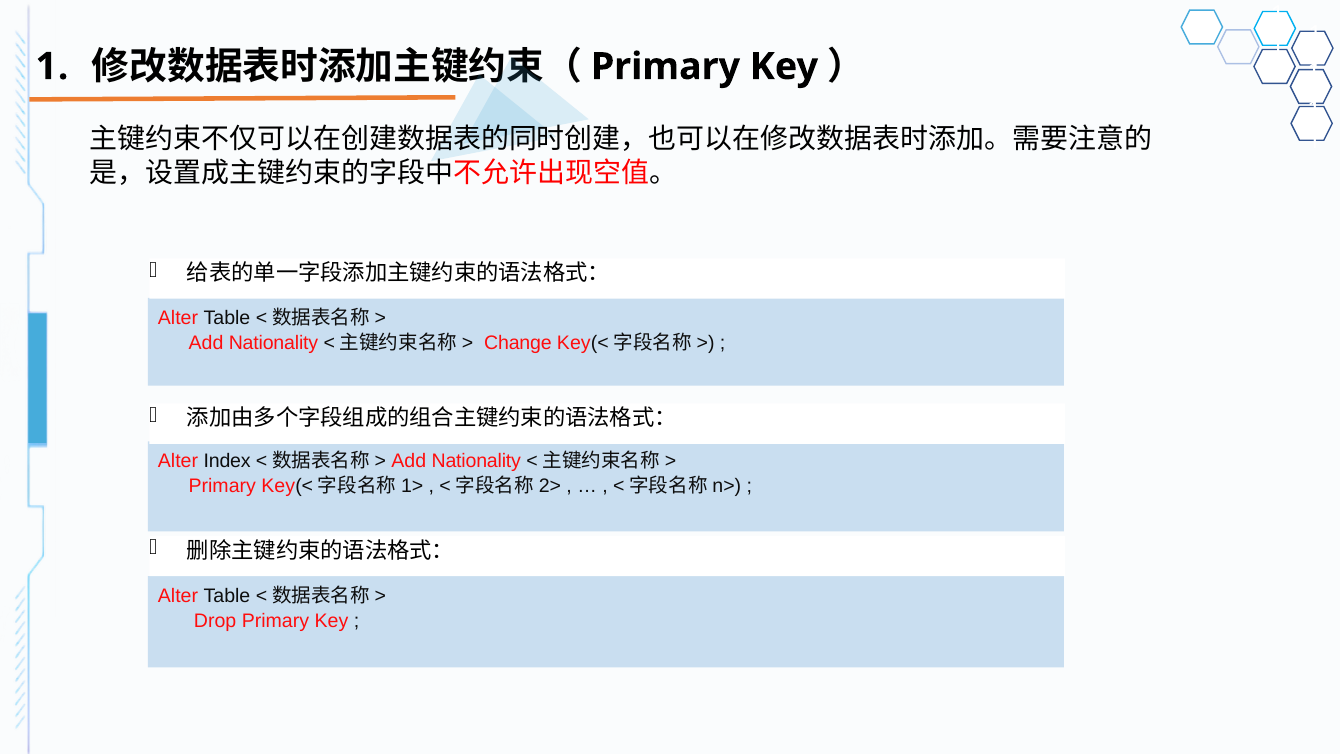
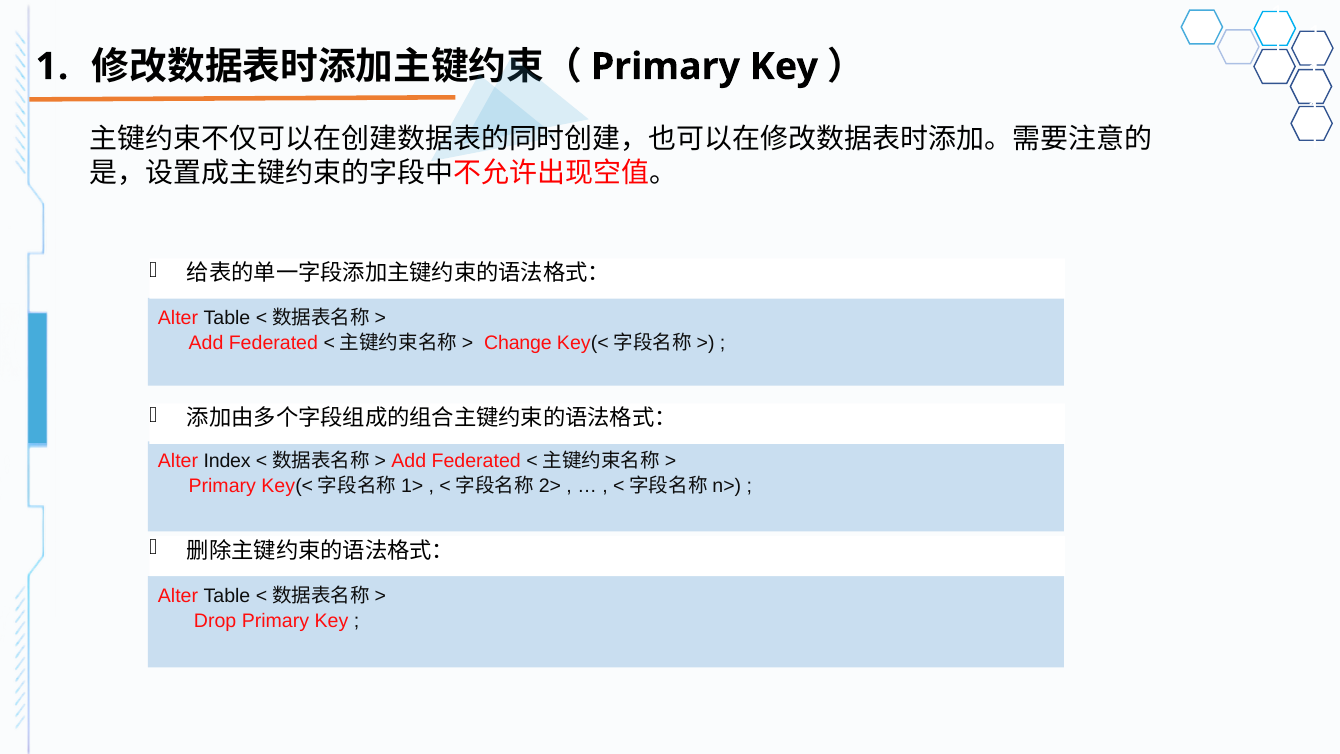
Nationality: Nationality -> Federated (273, 343)
Nationality: Nationality -> Federated (476, 461)
